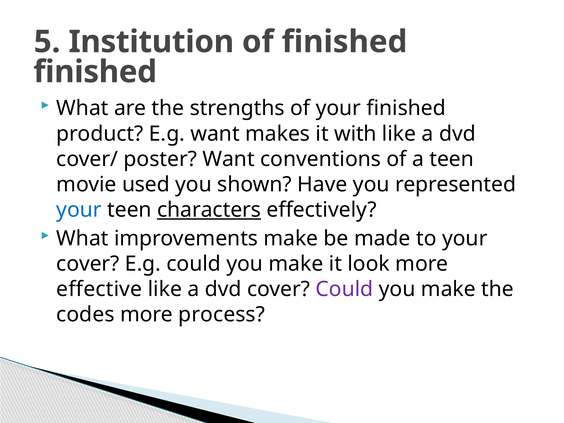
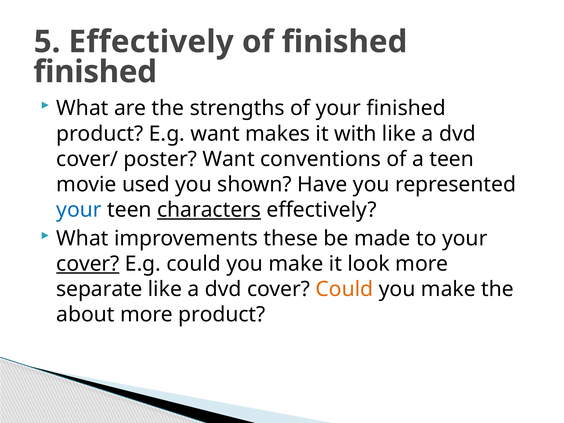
5 Institution: Institution -> Effectively (151, 42)
improvements make: make -> these (291, 238)
cover underline: none -> present (88, 264)
effective: effective -> separate (99, 289)
Could colour: purple -> orange (344, 289)
codes: codes -> about (85, 315)
more process: process -> product (222, 315)
